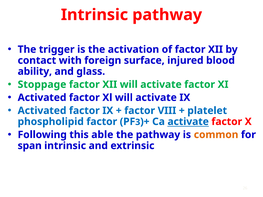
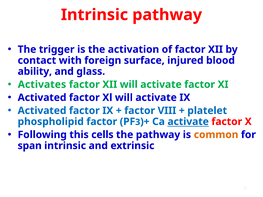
Stoppage: Stoppage -> Activates (42, 85)
able: able -> cells (102, 135)
